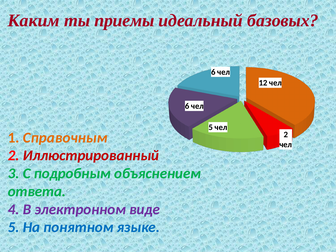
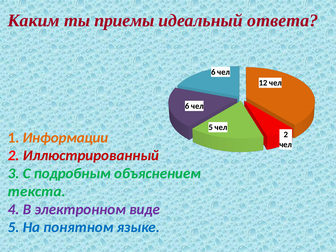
базовых: базовых -> ответа (283, 20)
Справочным: Справочным -> Информации (65, 138)
ответа: ответа -> текста (37, 191)
